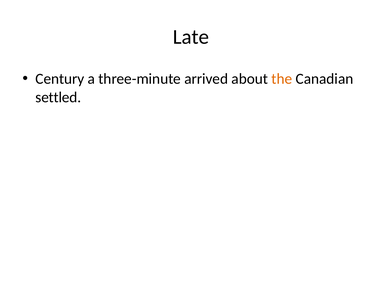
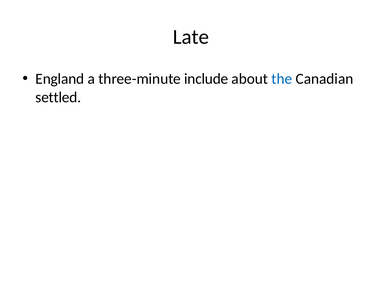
Century: Century -> England (60, 79)
arrived: arrived -> include (206, 79)
the colour: orange -> blue (282, 79)
